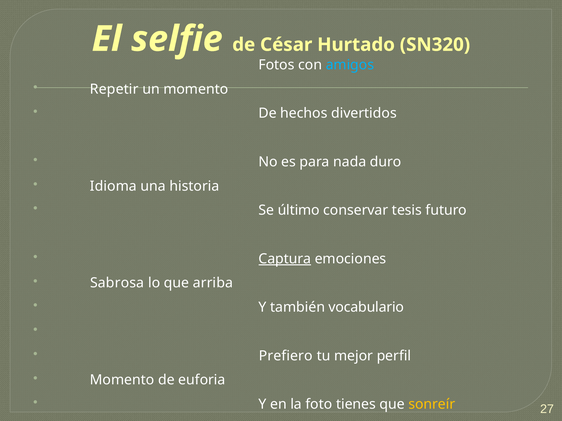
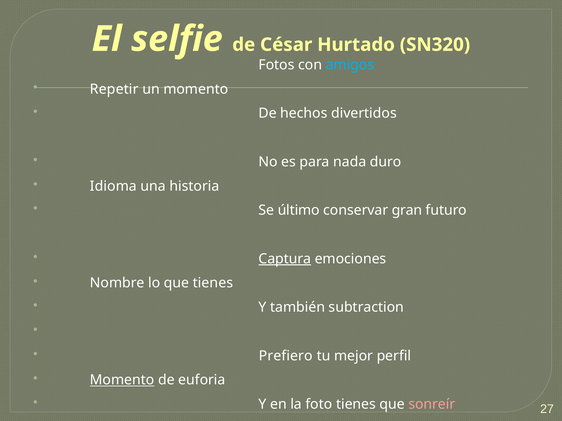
tesis: tesis -> gran (407, 211)
Sabrosa: Sabrosa -> Nombre (117, 283)
que arriba: arriba -> tienes (213, 283)
vocabulario: vocabulario -> subtraction (366, 308)
Momento underline: none -> present (122, 380)
sonreír colour: yellow -> pink (432, 405)
